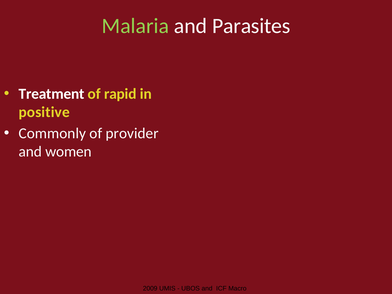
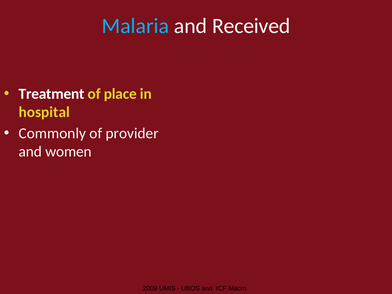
Malaria colour: light green -> light blue (135, 26)
Parasites: Parasites -> Received (251, 26)
rapid: rapid -> place (120, 94)
positive: positive -> hospital (44, 112)
